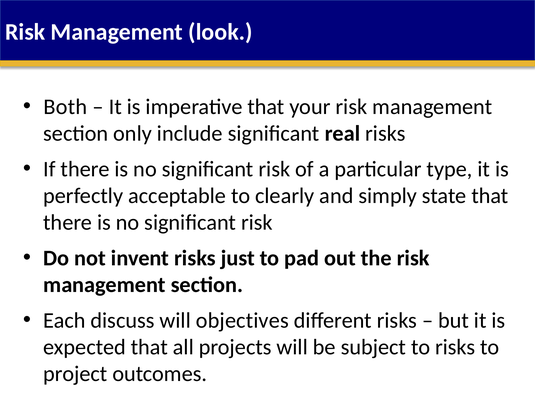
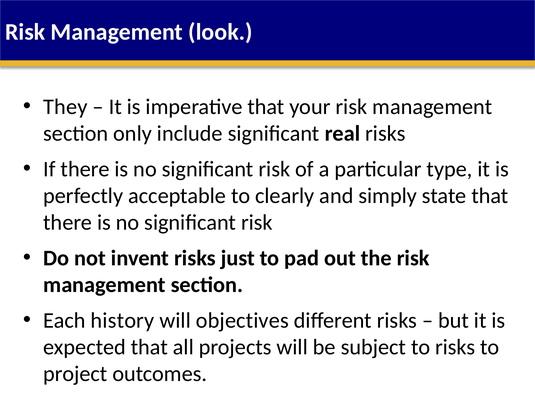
Both: Both -> They (65, 107)
discuss: discuss -> history (122, 321)
